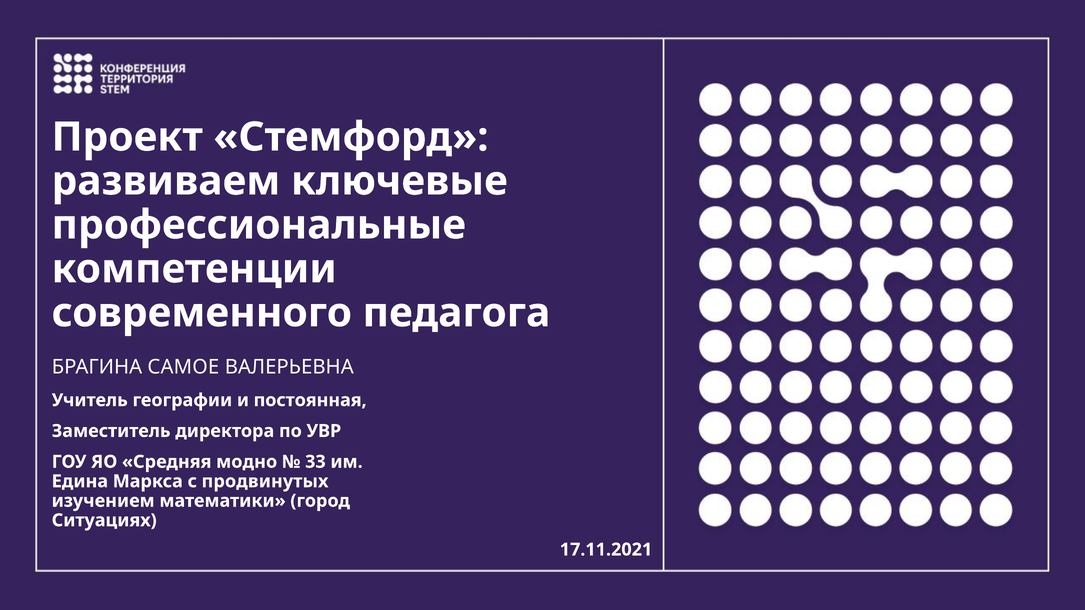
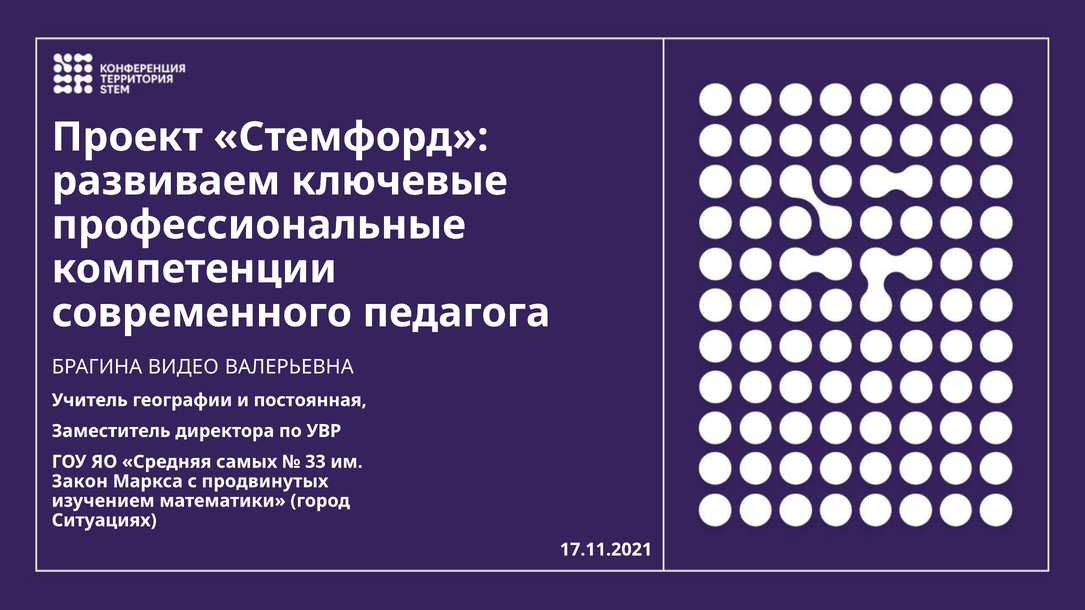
САМОЕ: САМОЕ -> ВИДЕО (183, 367)
модно: модно -> самых (247, 462)
Едина: Едина -> Закон (80, 482)
